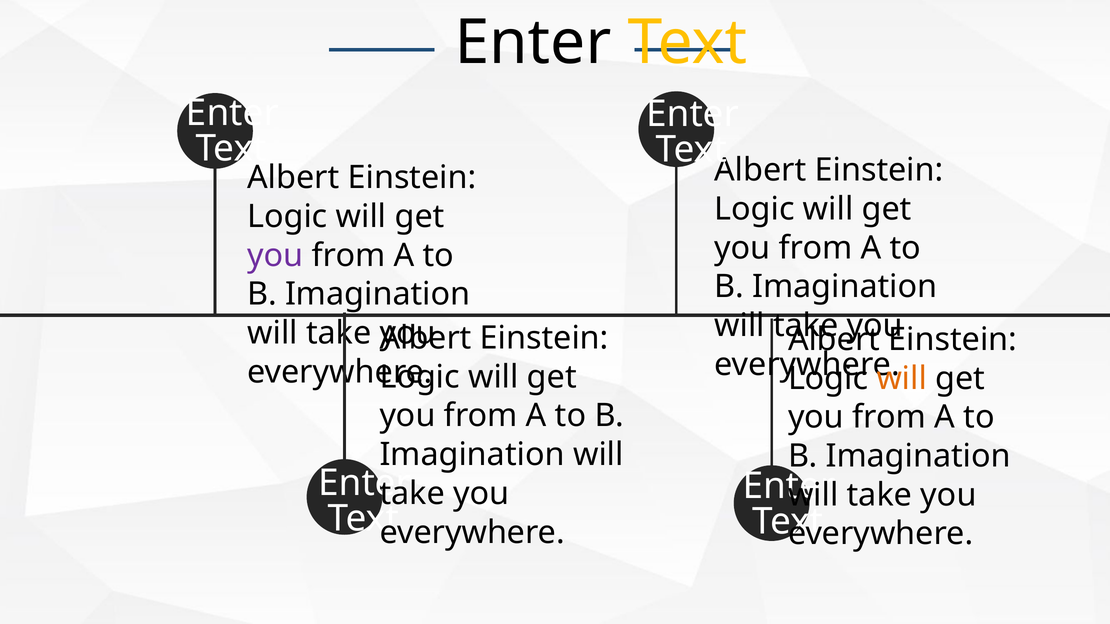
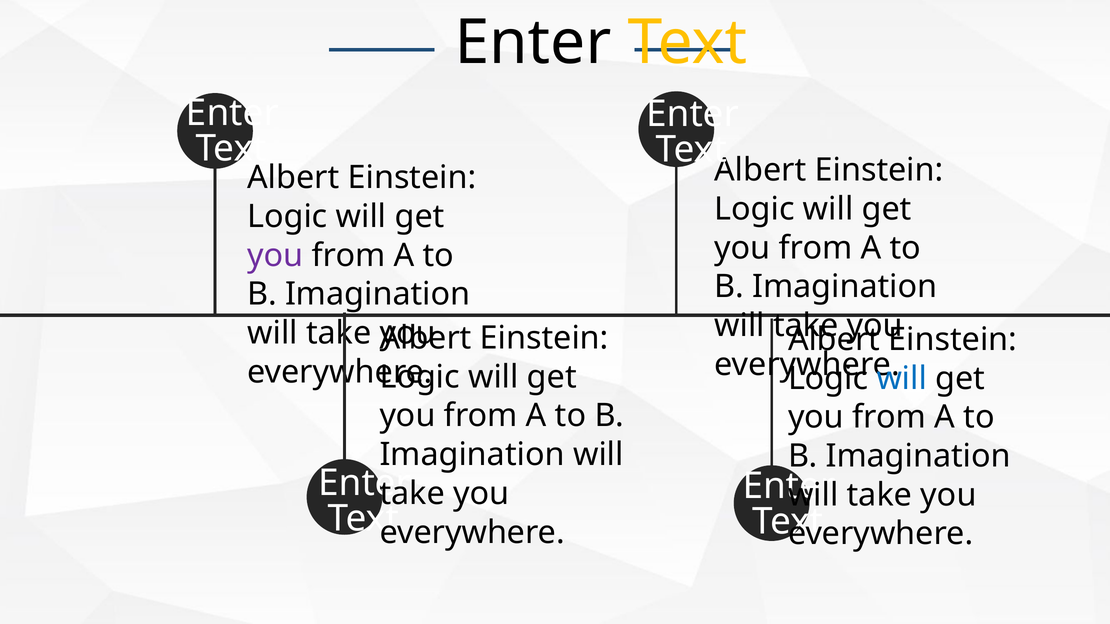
will colour: orange -> blue (902, 379)
